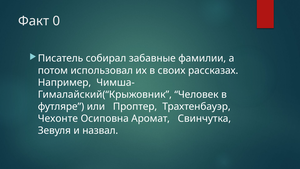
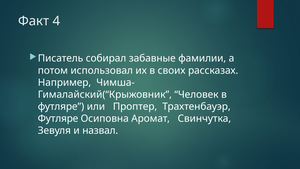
0: 0 -> 4 (56, 21)
Чехонте: Чехонте -> Футляре (58, 118)
